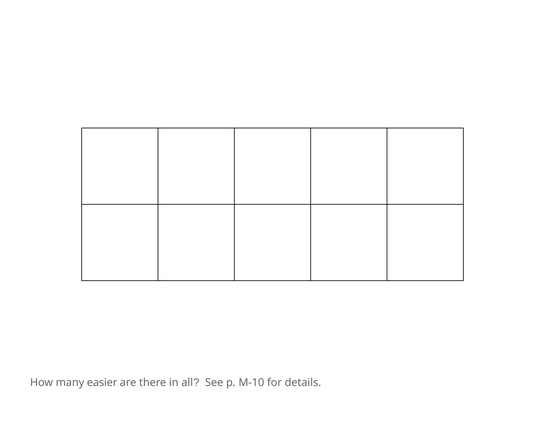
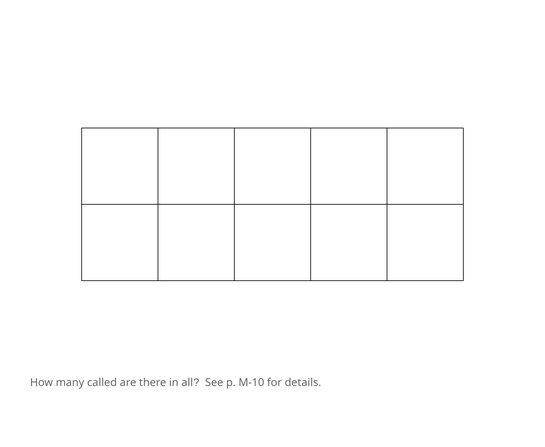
easier: easier -> called (102, 382)
